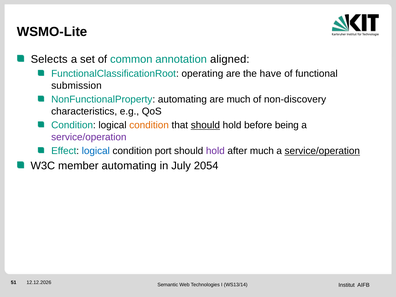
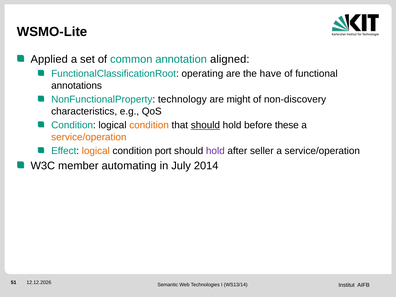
Selects: Selects -> Applied (49, 59)
submission: submission -> annotations (77, 86)
NonFunctionalProperty automating: automating -> technology (182, 99)
are much: much -> might (239, 99)
being: being -> these (287, 125)
service/operation colour: purple -> orange (89, 137)
logical colour: blue -> orange (96, 151)
after much: much -> seller (262, 151)
service/operation underline: present -> none (322, 151)
2054: 2054 -> 2014 (206, 166)
